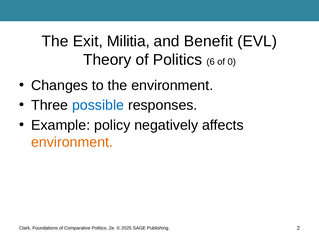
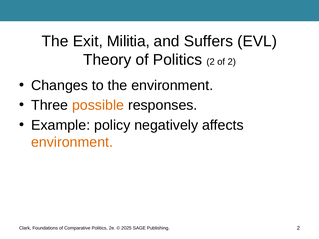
Benefit: Benefit -> Suffers (209, 41)
Politics 6: 6 -> 2 (211, 62)
of 0: 0 -> 2 (232, 62)
possible colour: blue -> orange (98, 105)
